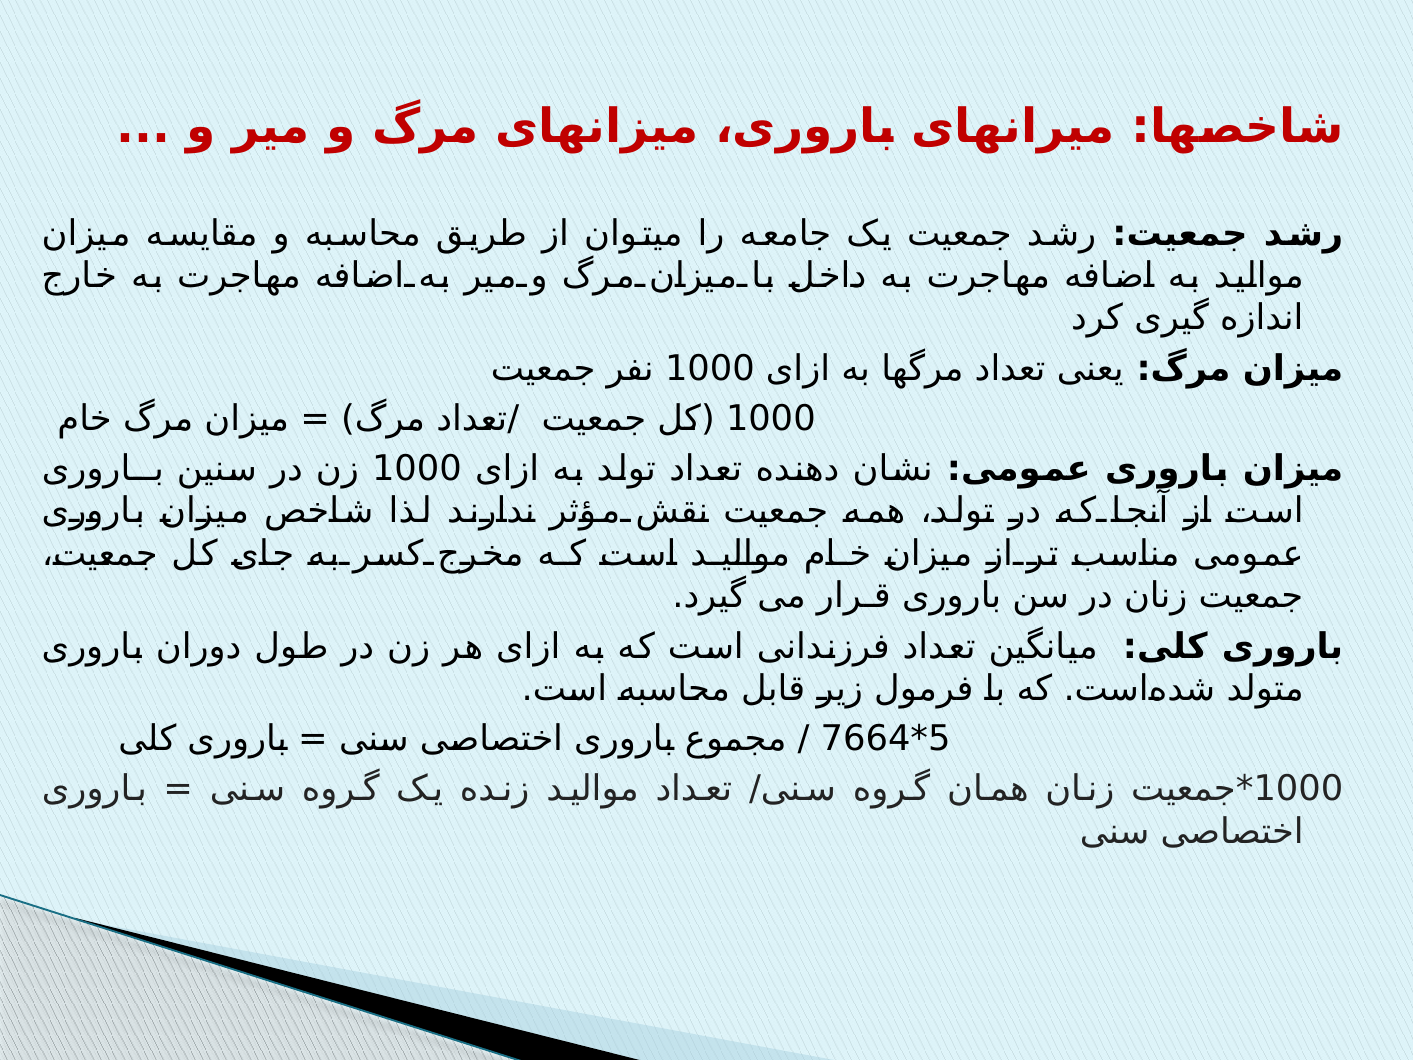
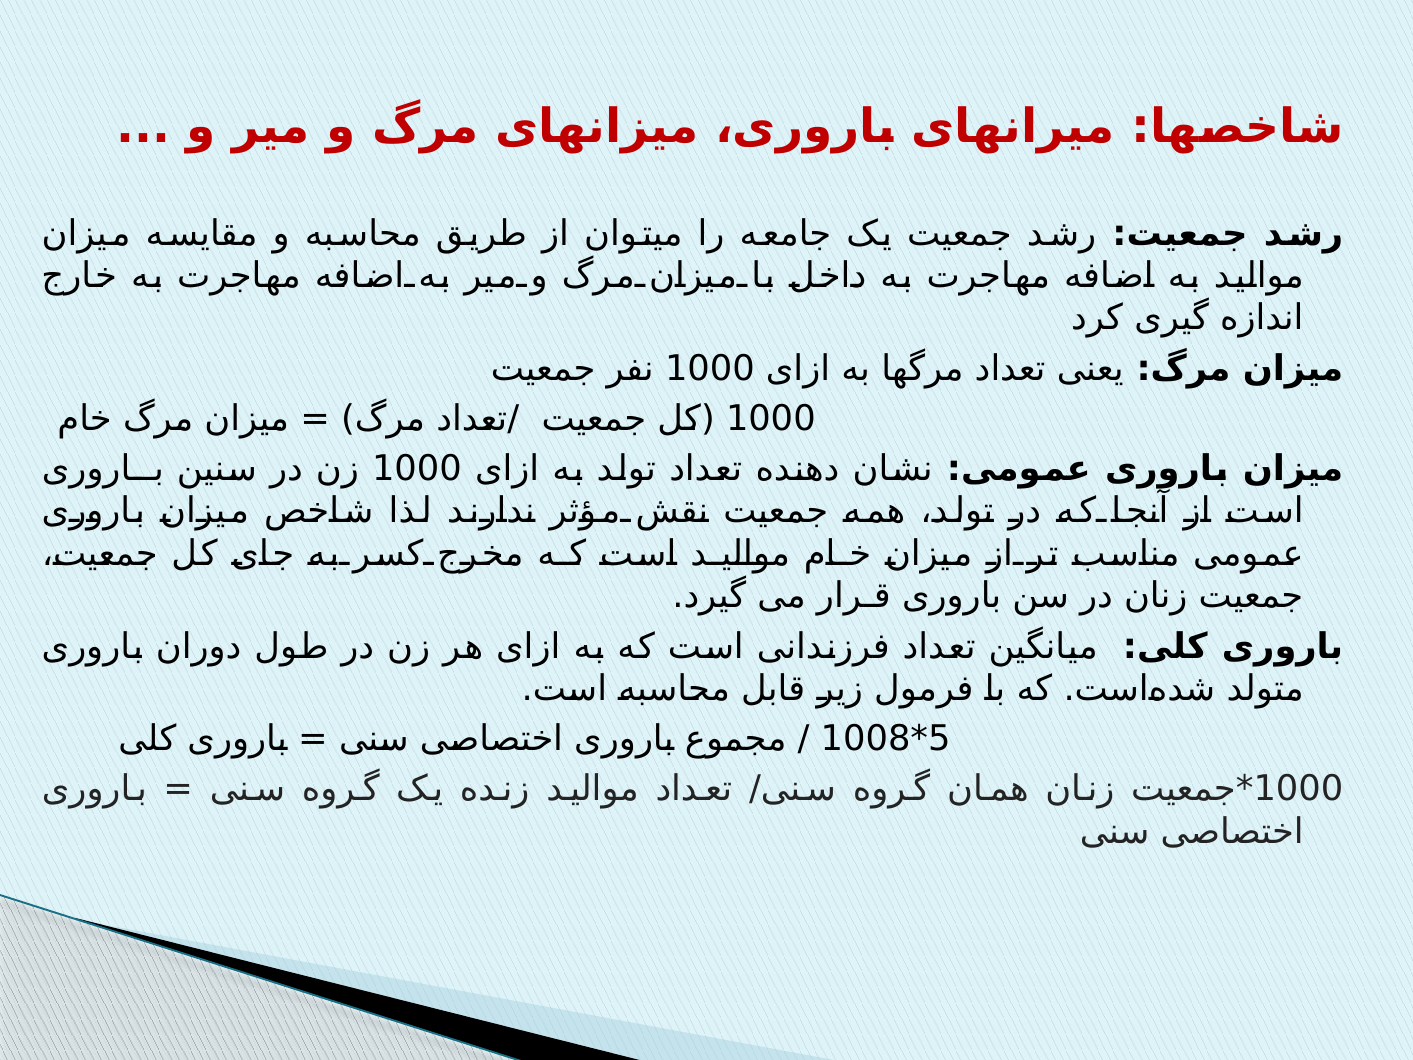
7664: 7664 -> 1008 (866, 739)
